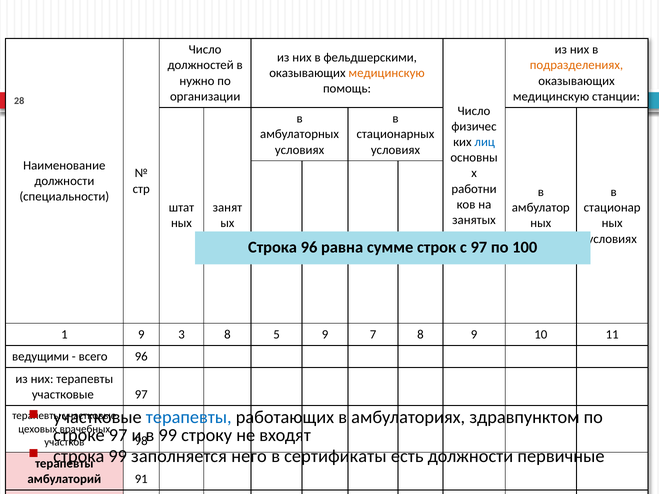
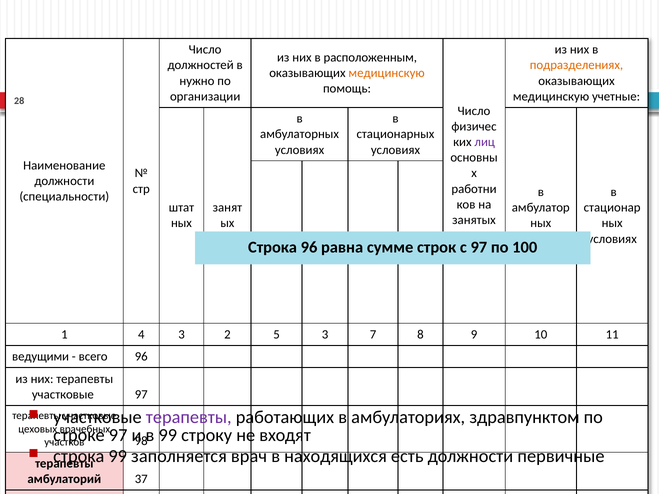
фельдшерскими: фельдшерскими -> расположенным (370, 58)
станции: станции -> учетные (616, 96)
лиц colour: blue -> purple (485, 142)
1 9: 9 -> 4 (141, 335)
3 8: 8 -> 2 (227, 335)
5 9: 9 -> 3 (325, 335)
терапевты colour: blue -> purple (189, 418)
него: него -> врач (249, 456)
сертификаты: сертификаты -> находящихся (335, 456)
91: 91 -> 37 (141, 479)
